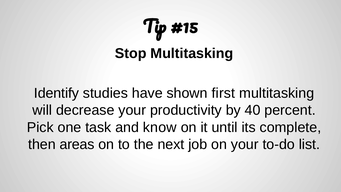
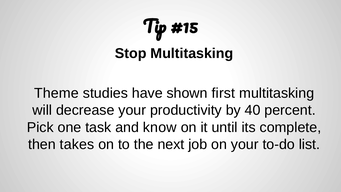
Identify: Identify -> Theme (56, 93)
areas: areas -> takes (77, 144)
